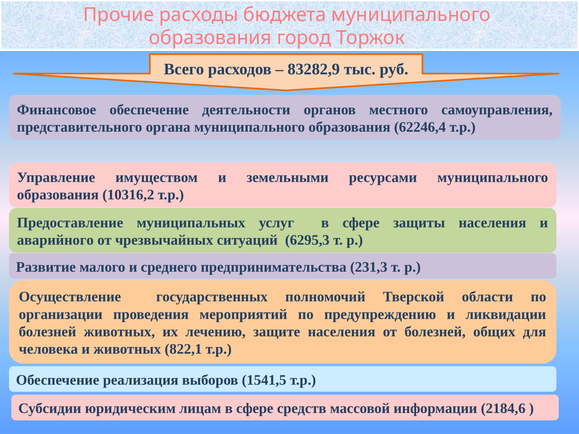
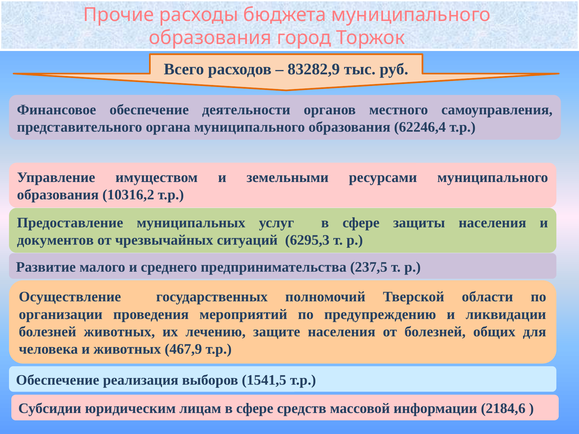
аварийного: аварийного -> документов (55, 240)
231,3: 231,3 -> 237,5 (369, 267)
822,1: 822,1 -> 467,9 (183, 349)
